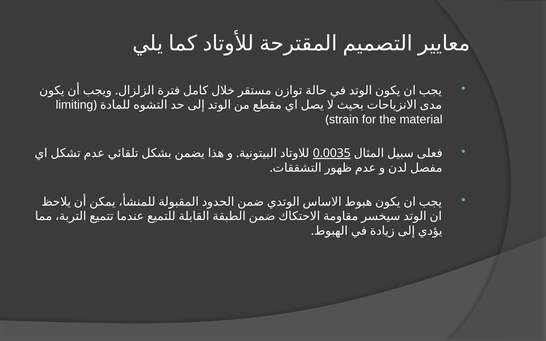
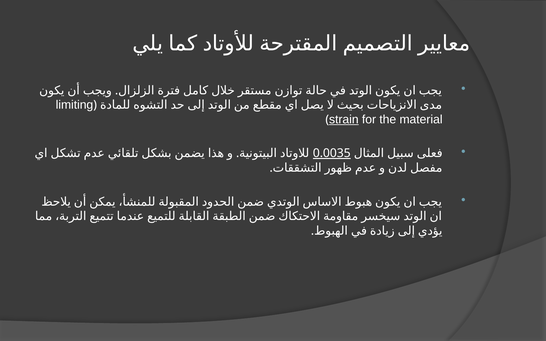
strain underline: none -> present (344, 119)
